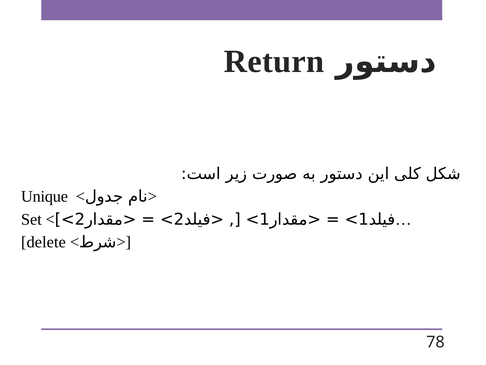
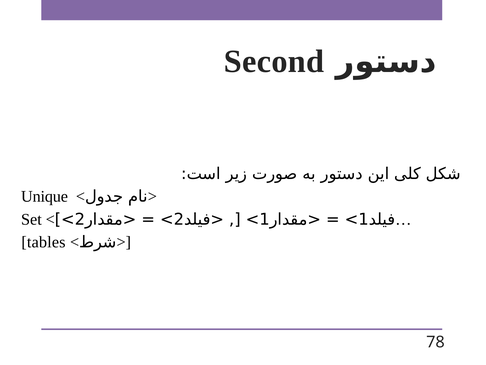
Return: Return -> Second (274, 61)
delete: delete -> tables (43, 242)
